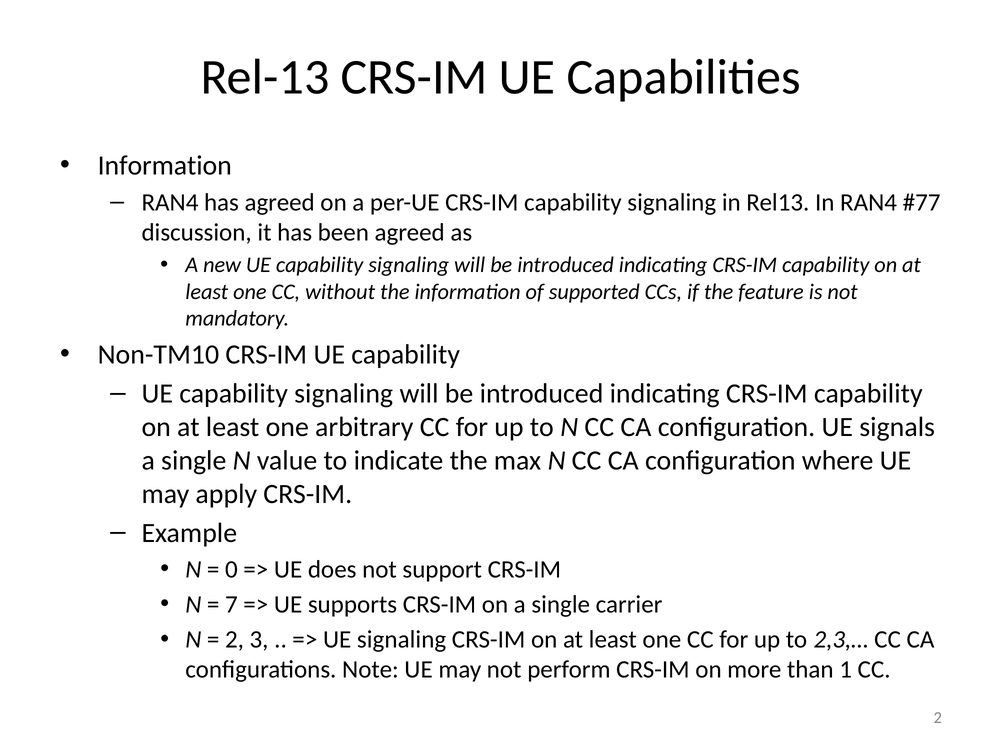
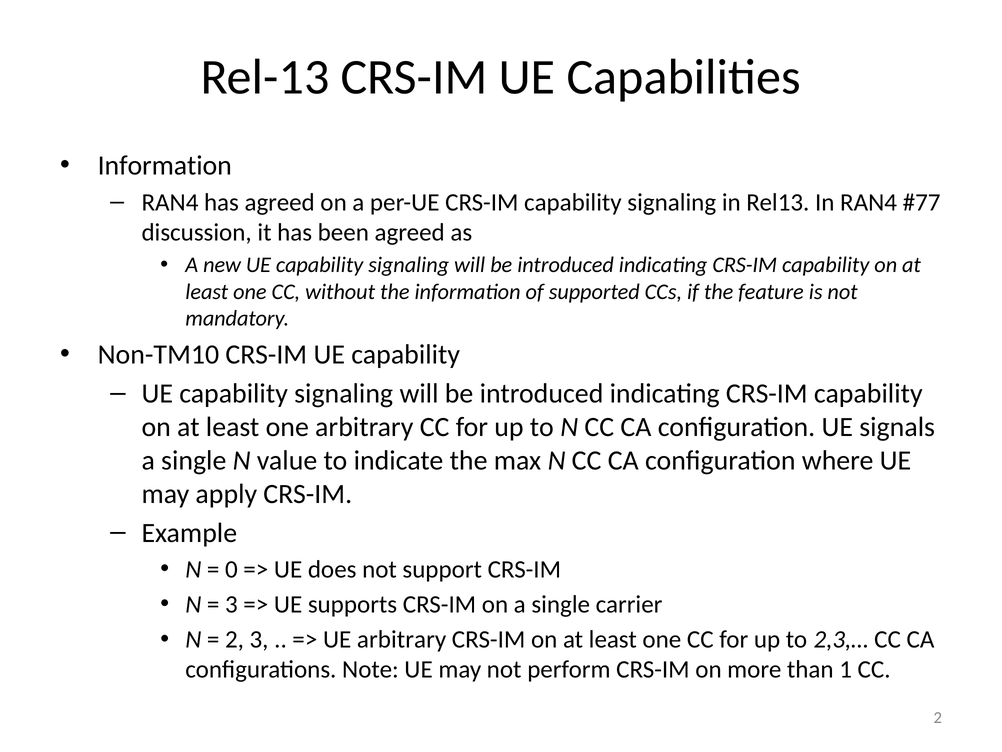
7: 7 -> 3 (231, 604)
UE signaling: signaling -> arbitrary (402, 639)
